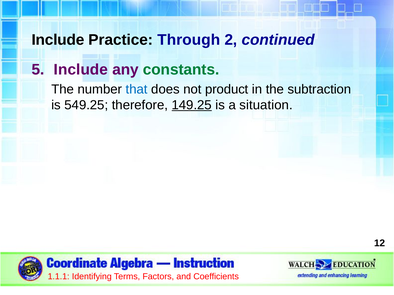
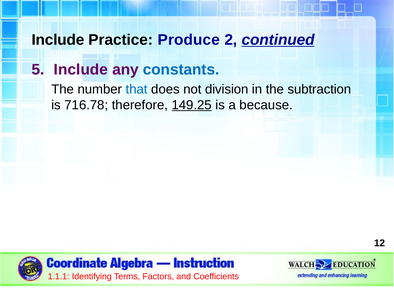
Through: Through -> Produce (189, 40)
continued underline: none -> present (278, 40)
constants colour: green -> blue (181, 70)
product: product -> division (227, 89)
549.25: 549.25 -> 716.78 (86, 105)
situation: situation -> because (266, 105)
